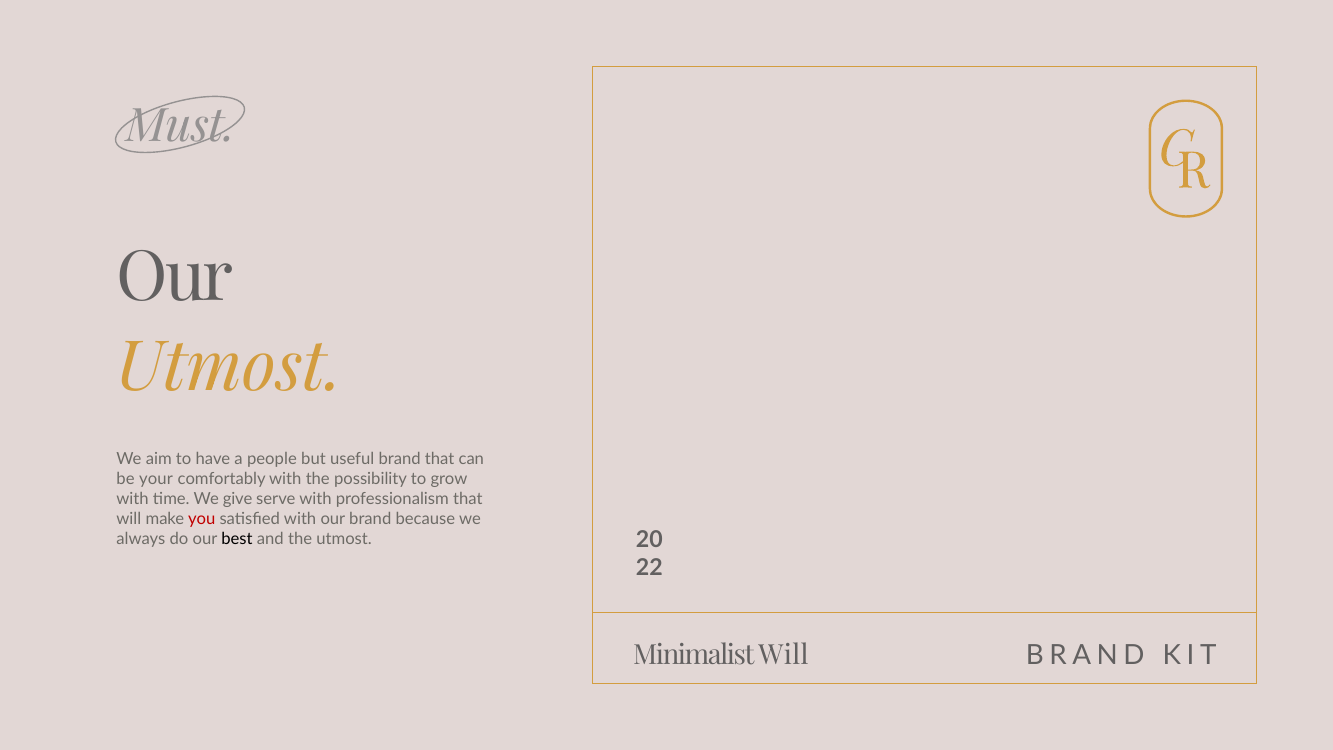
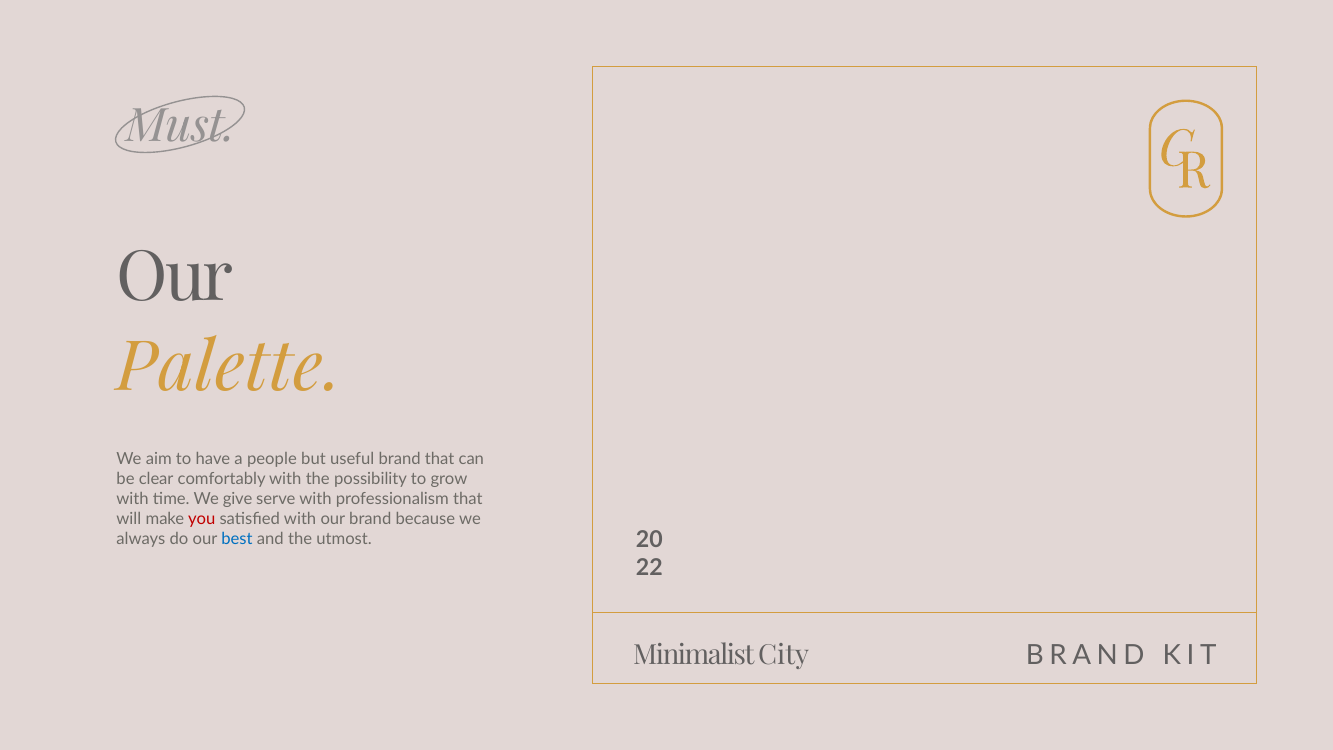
Utmost: Utmost -> Palette (229, 367)
your: your -> clear (156, 479)
best colour: black -> blue (237, 539)
Minimalist Will: Will -> City (784, 655)
